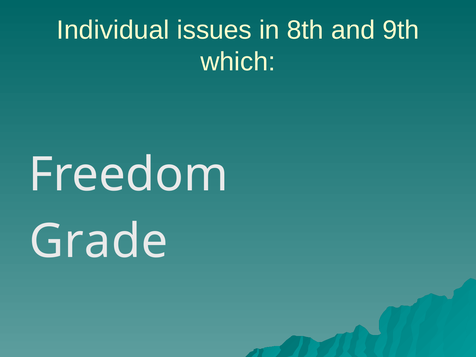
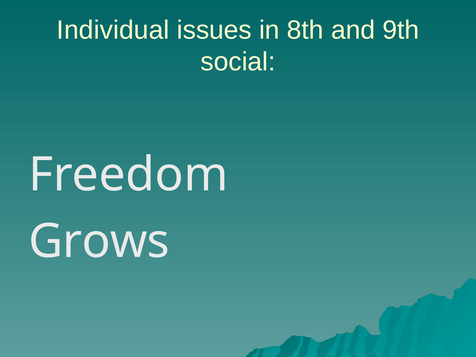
which: which -> social (238, 62)
Grade: Grade -> Grows (99, 241)
